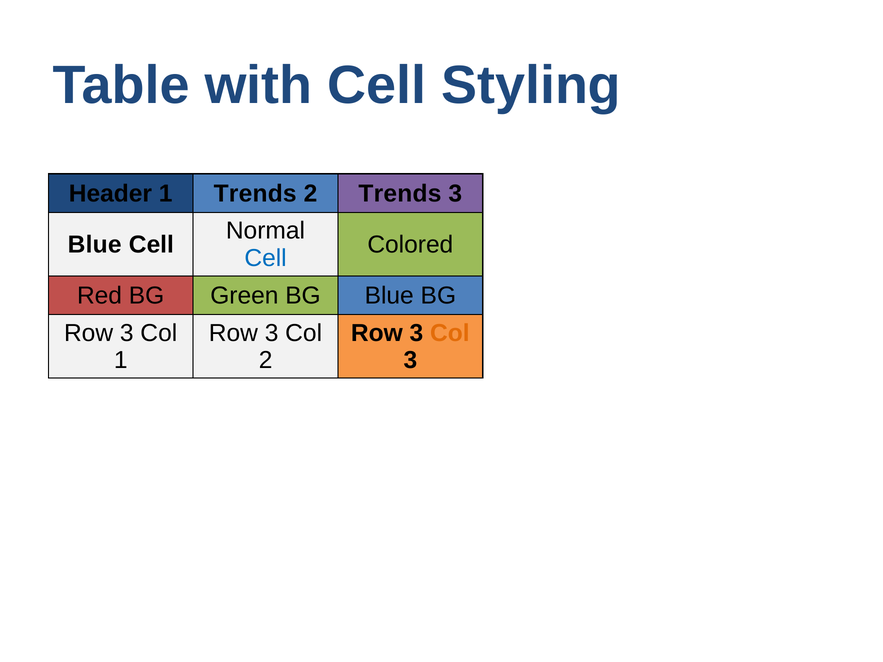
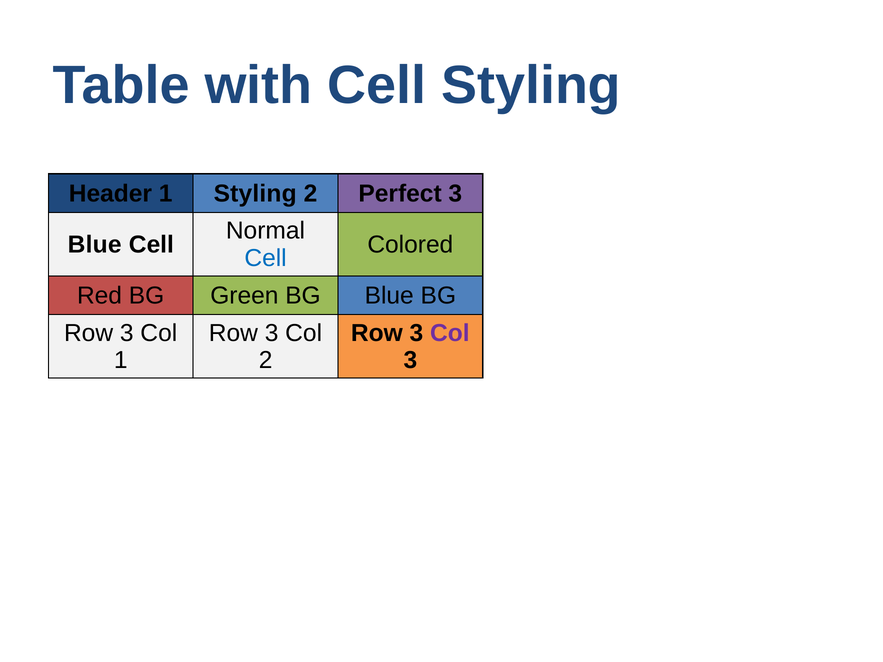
1 Trends: Trends -> Styling (255, 194)
2 Trends: Trends -> Perfect (400, 194)
Col colour: orange -> purple (450, 333)
